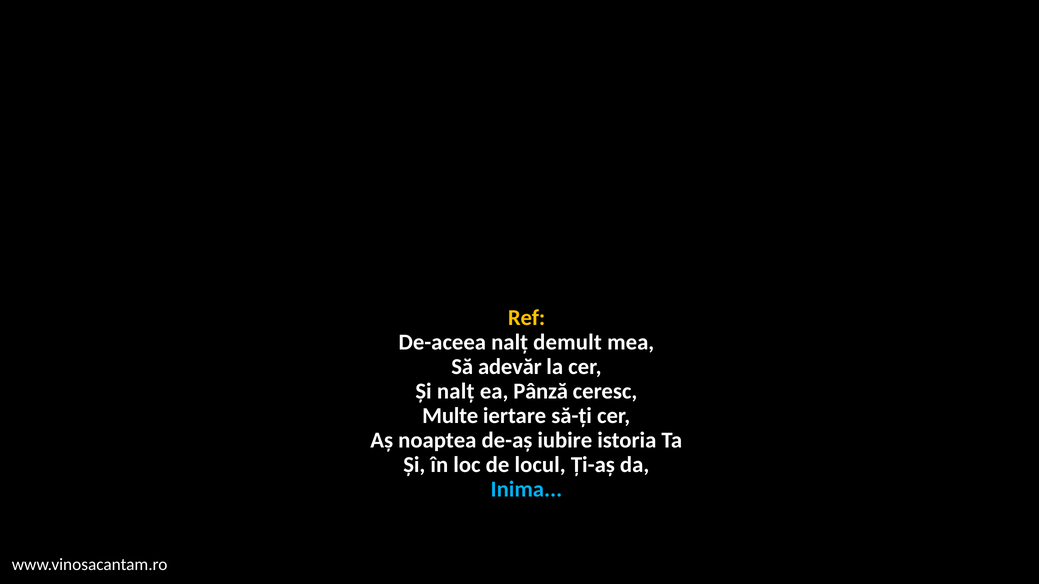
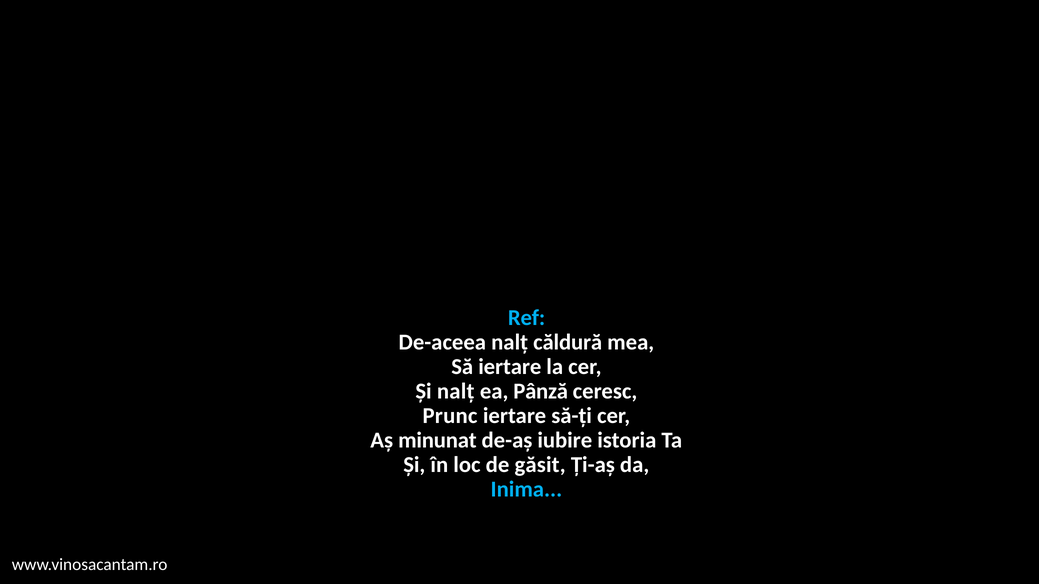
Ref colour: yellow -> light blue (527, 318)
demult: demult -> căldură (568, 342)
Să adevăr: adevăr -> iertare (510, 367)
Multe: Multe -> Prunc (450, 416)
noaptea: noaptea -> minunat (437, 441)
locul: locul -> găsit (540, 465)
